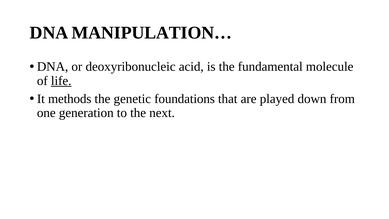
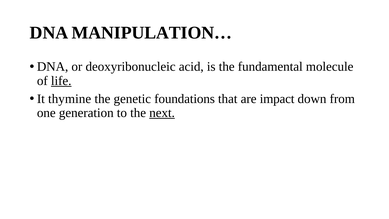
methods: methods -> thymine (70, 99)
played: played -> impact (277, 99)
next underline: none -> present (162, 113)
